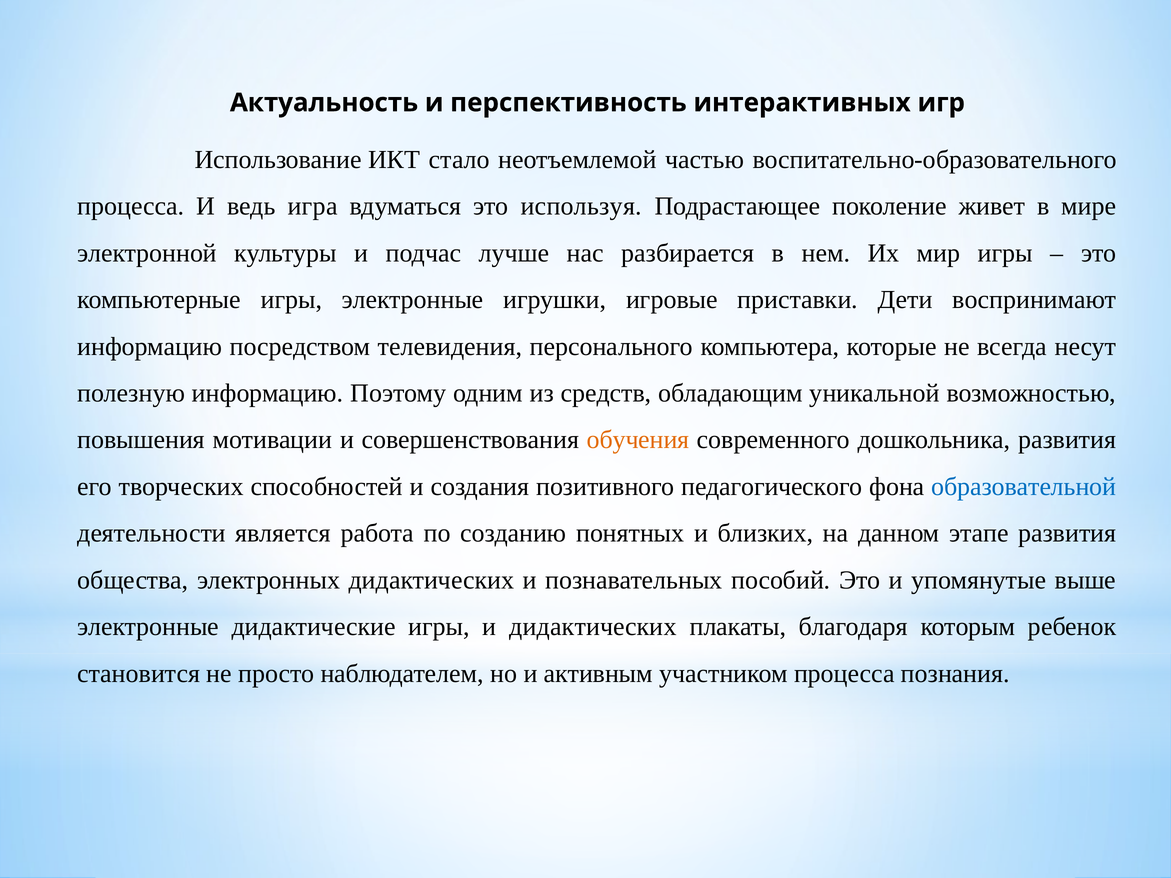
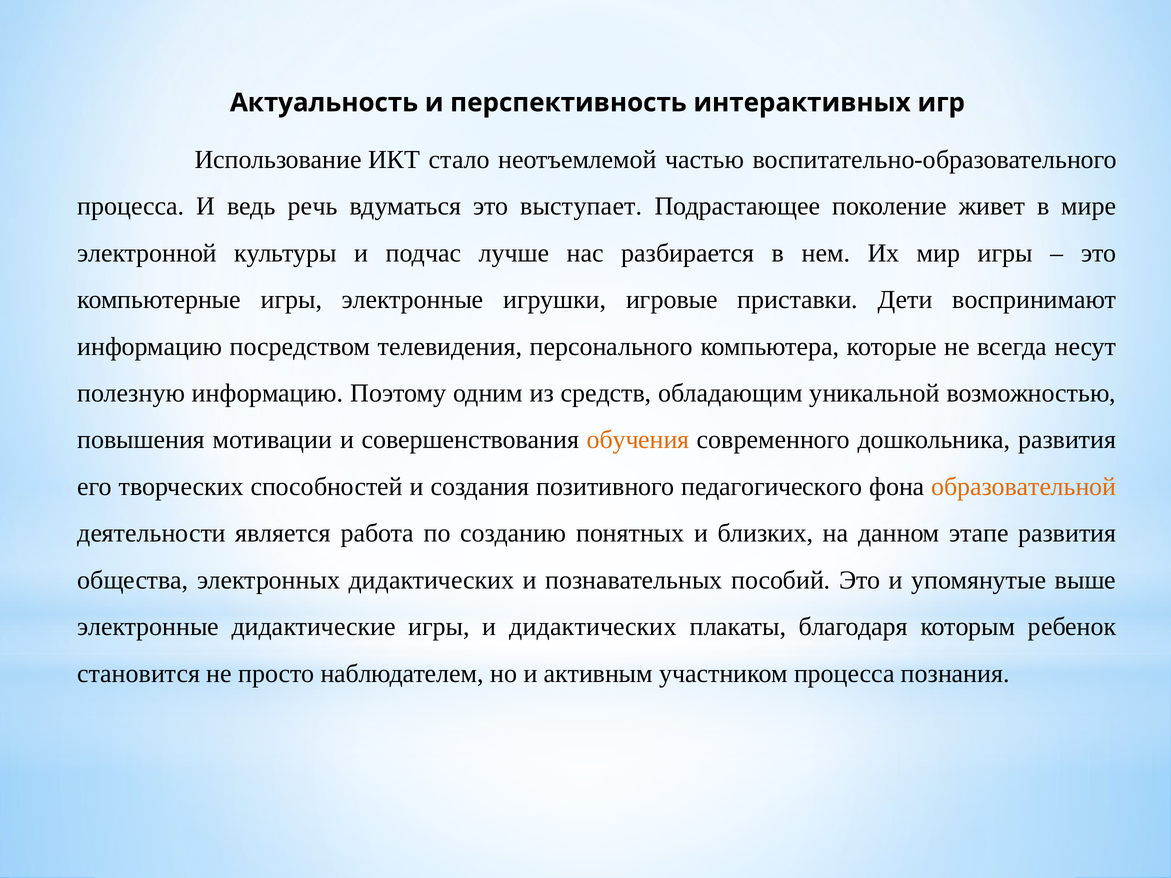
игра: игра -> речь (313, 206)
используя: используя -> выступает (581, 206)
образовательной colour: blue -> orange (1024, 487)
